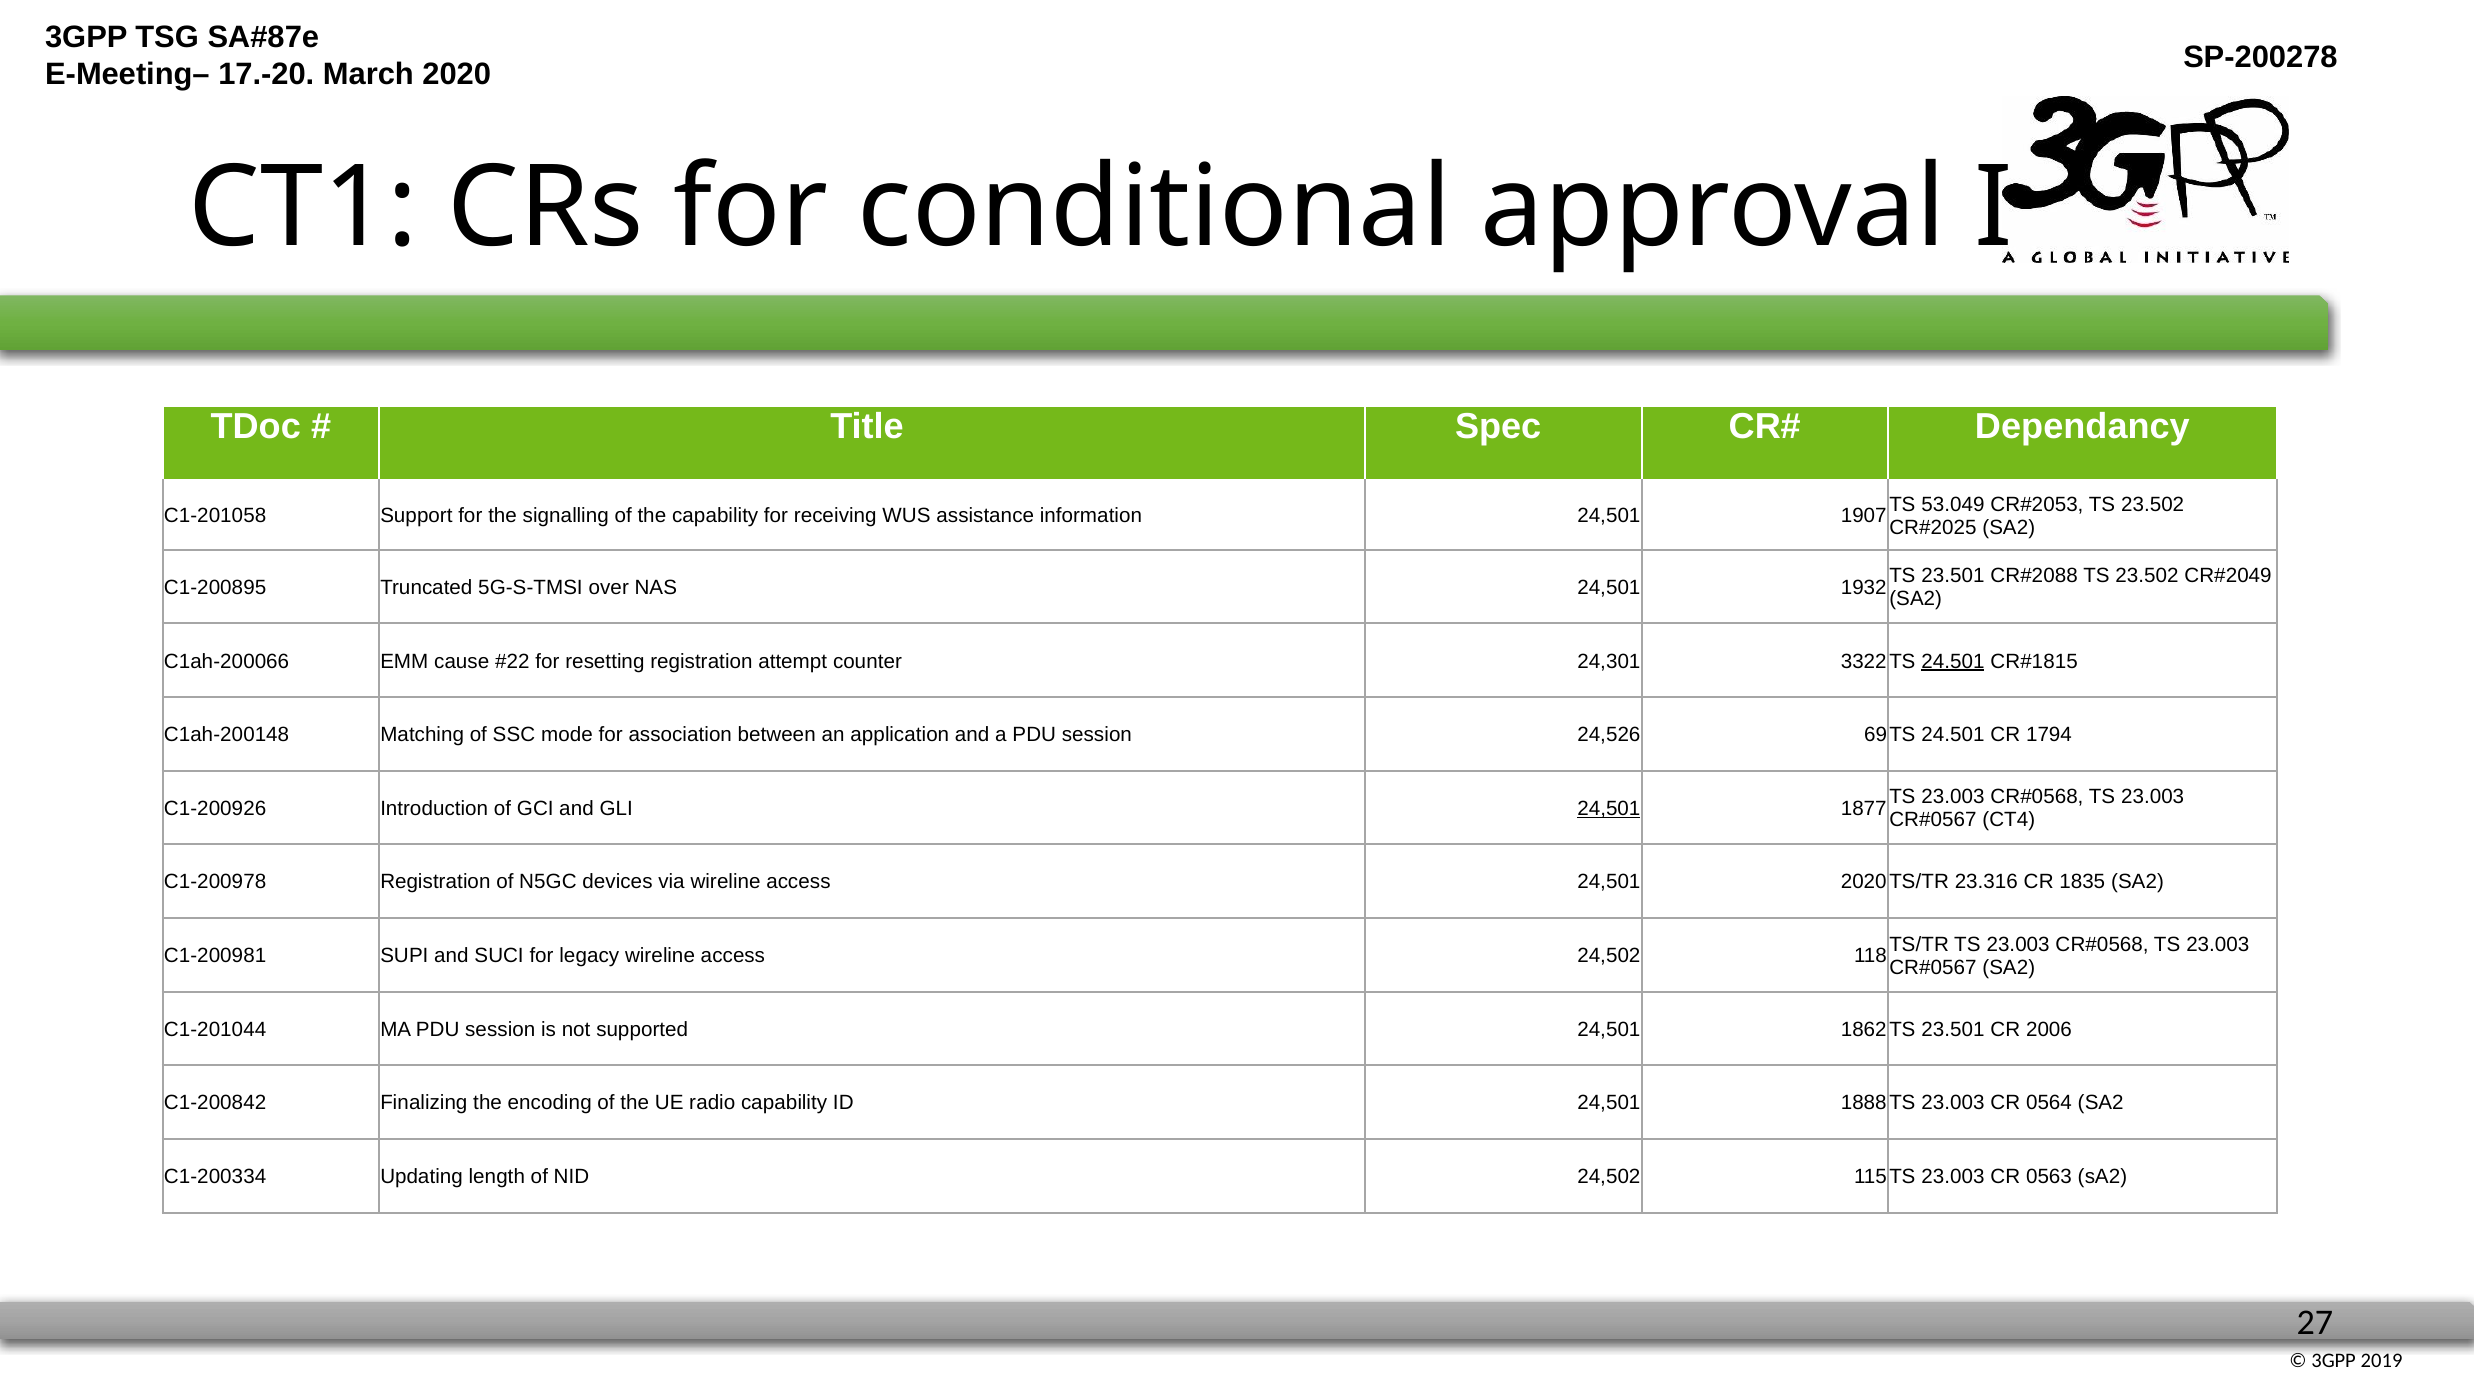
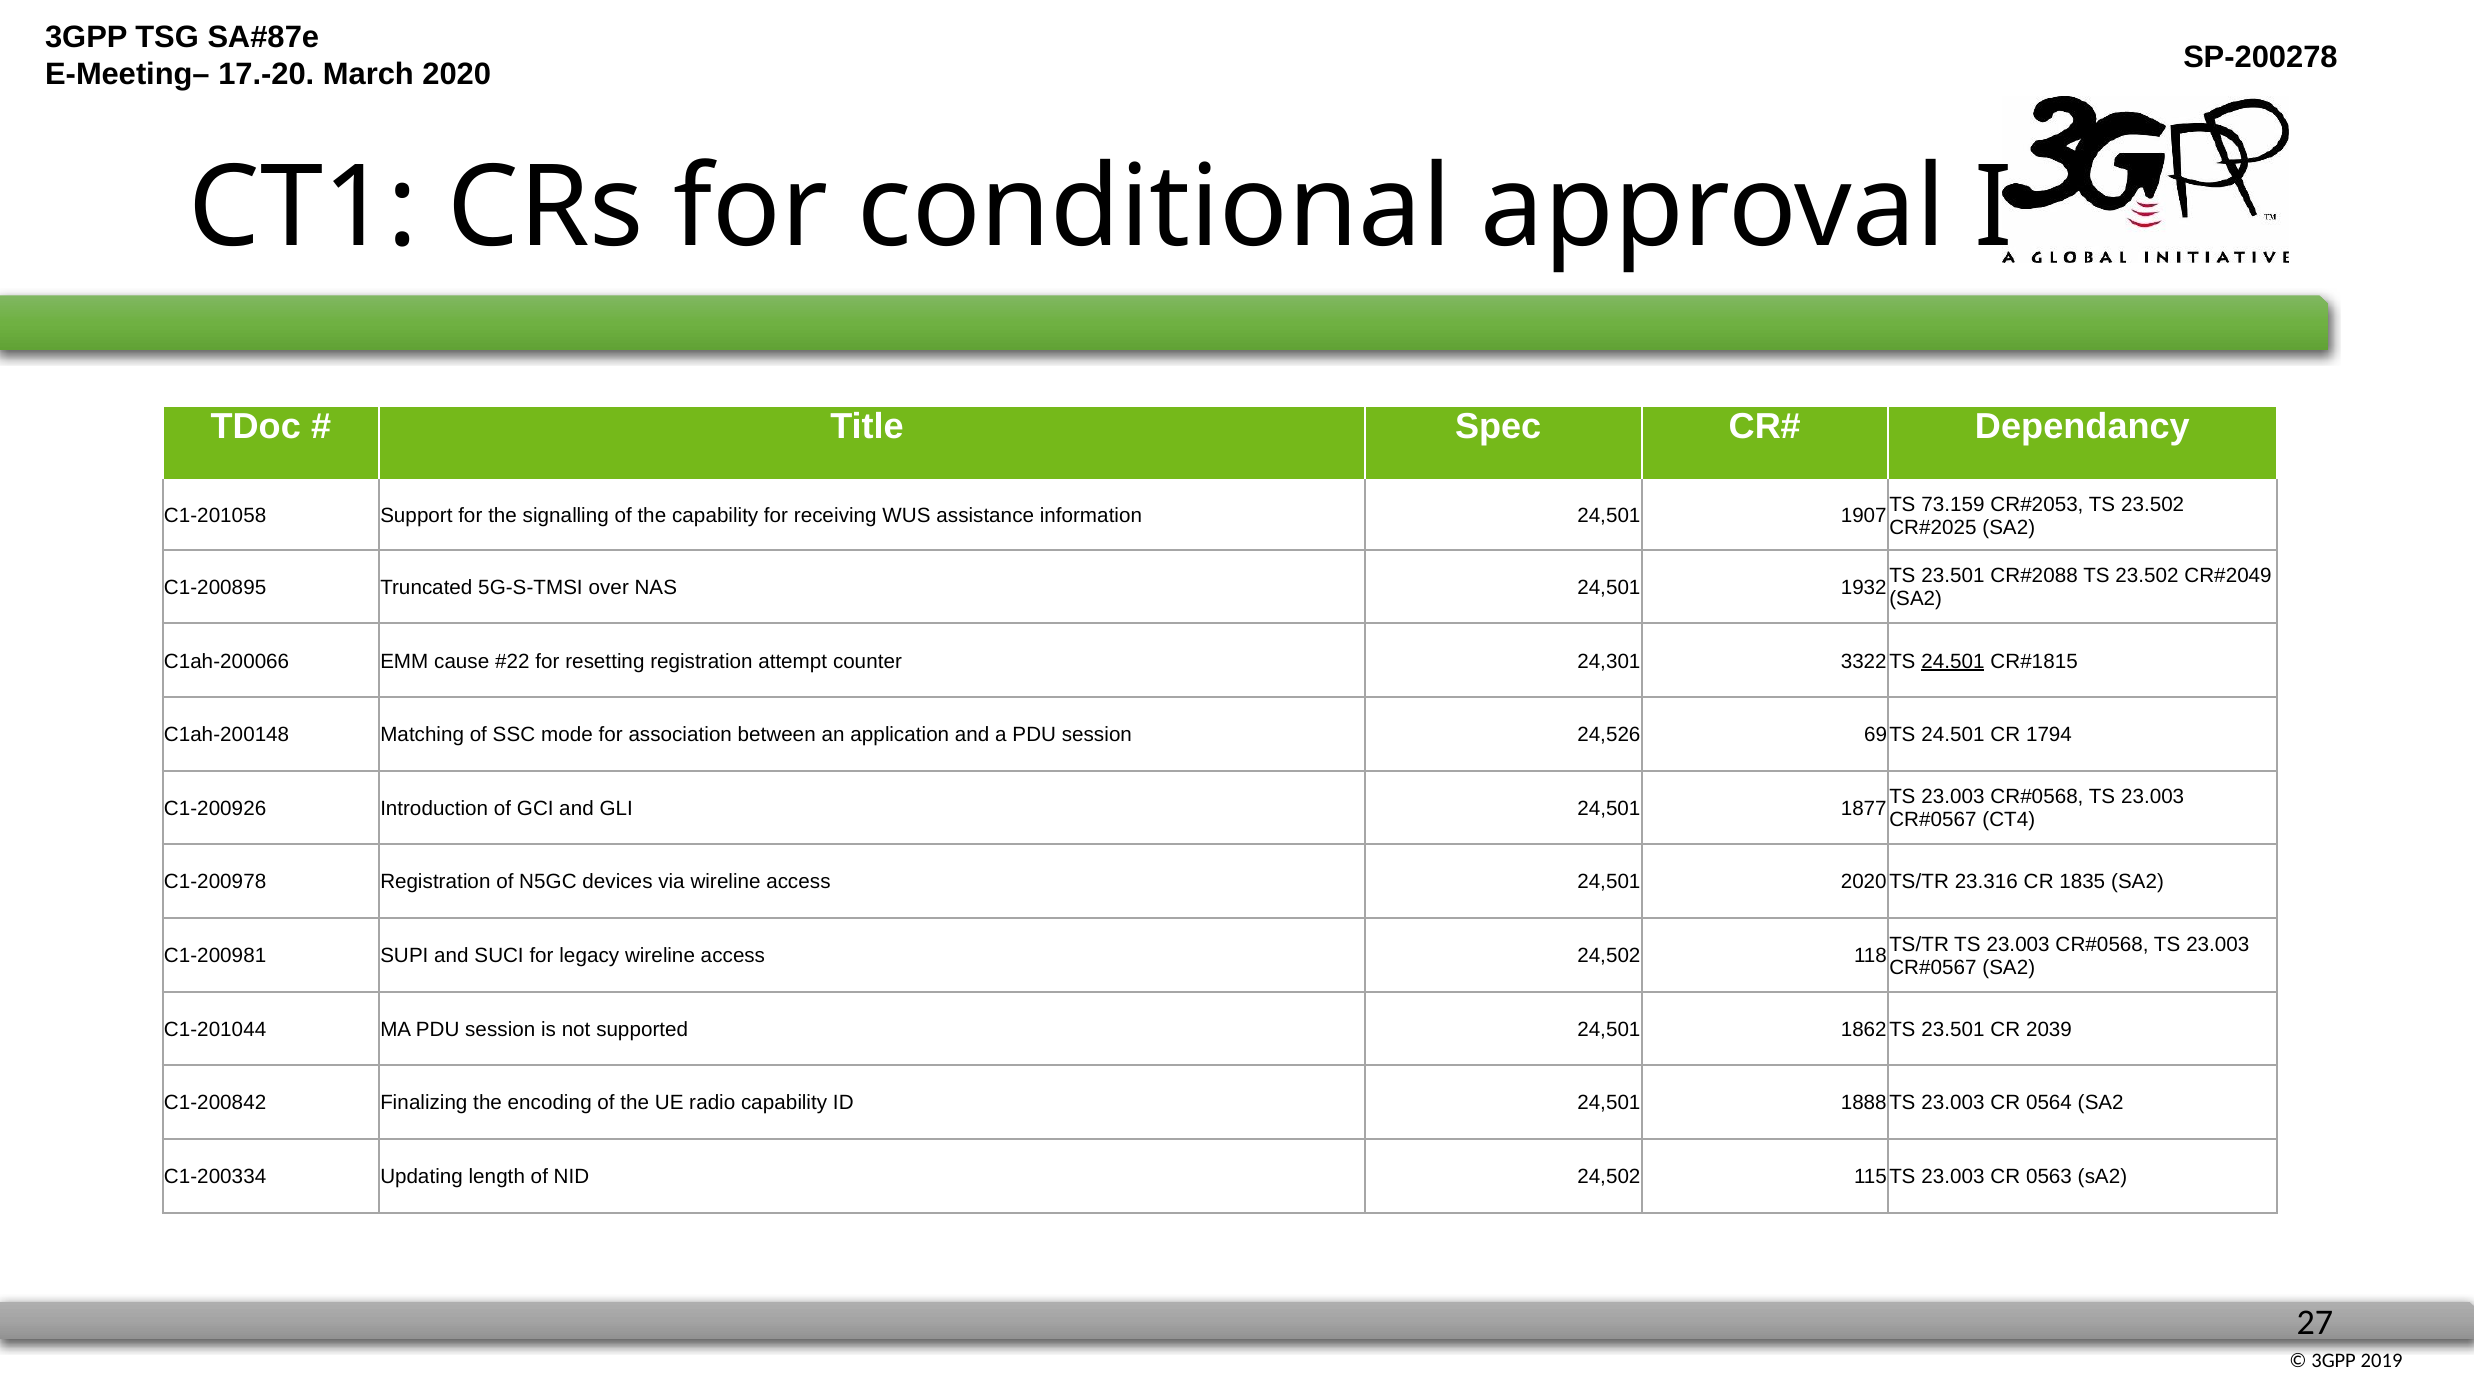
53.049: 53.049 -> 73.159 (1953, 504)
24,501 underline: present -> none (1609, 808)
2006: 2006 -> 2039 (2049, 1029)
